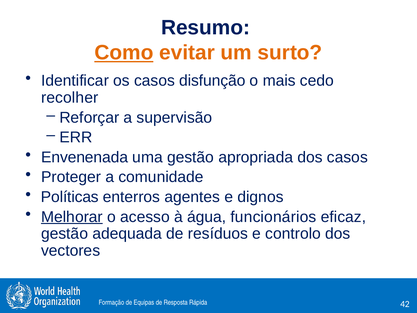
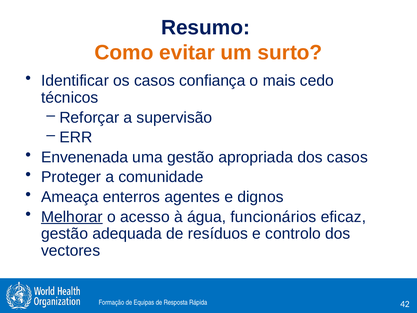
Como underline: present -> none (124, 53)
disfunção: disfunção -> confiança (212, 81)
recolher: recolher -> técnicos (70, 98)
Políticas: Políticas -> Ameaça (70, 197)
